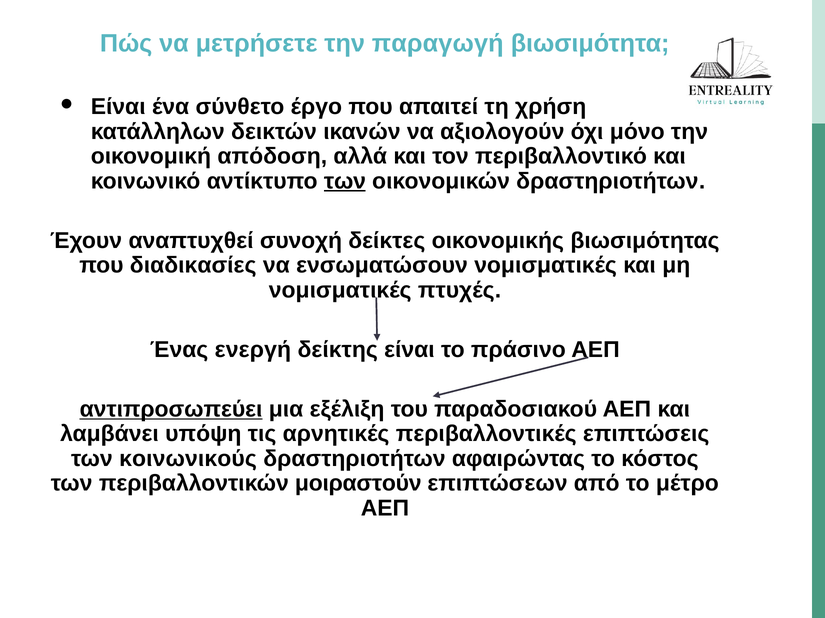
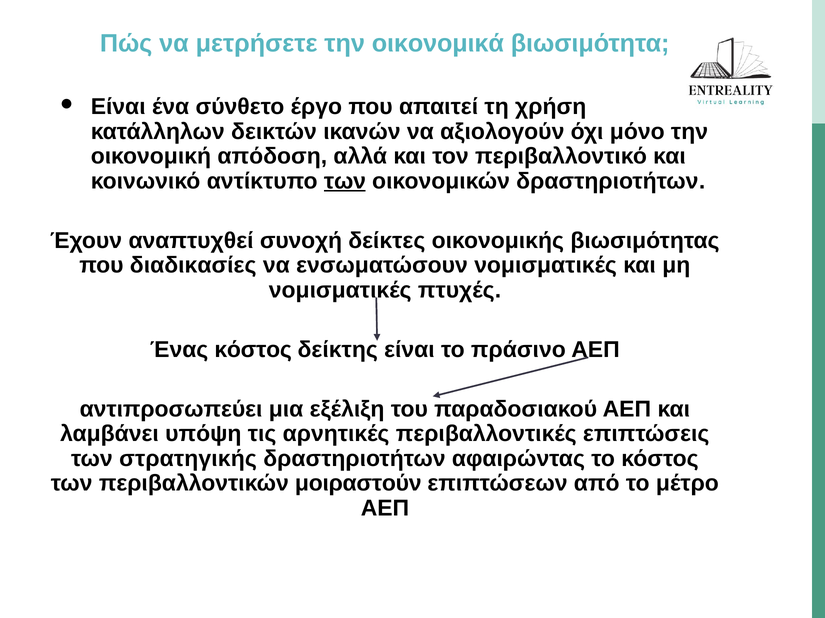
παραγωγή: παραγωγή -> οικονομικά (438, 44)
Ένας ενεργή: ενεργή -> κόστος (253, 350)
αντιπροσωπεύει underline: present -> none (171, 410)
κοινωνικούς: κοινωνικούς -> στρατηγικής (188, 459)
